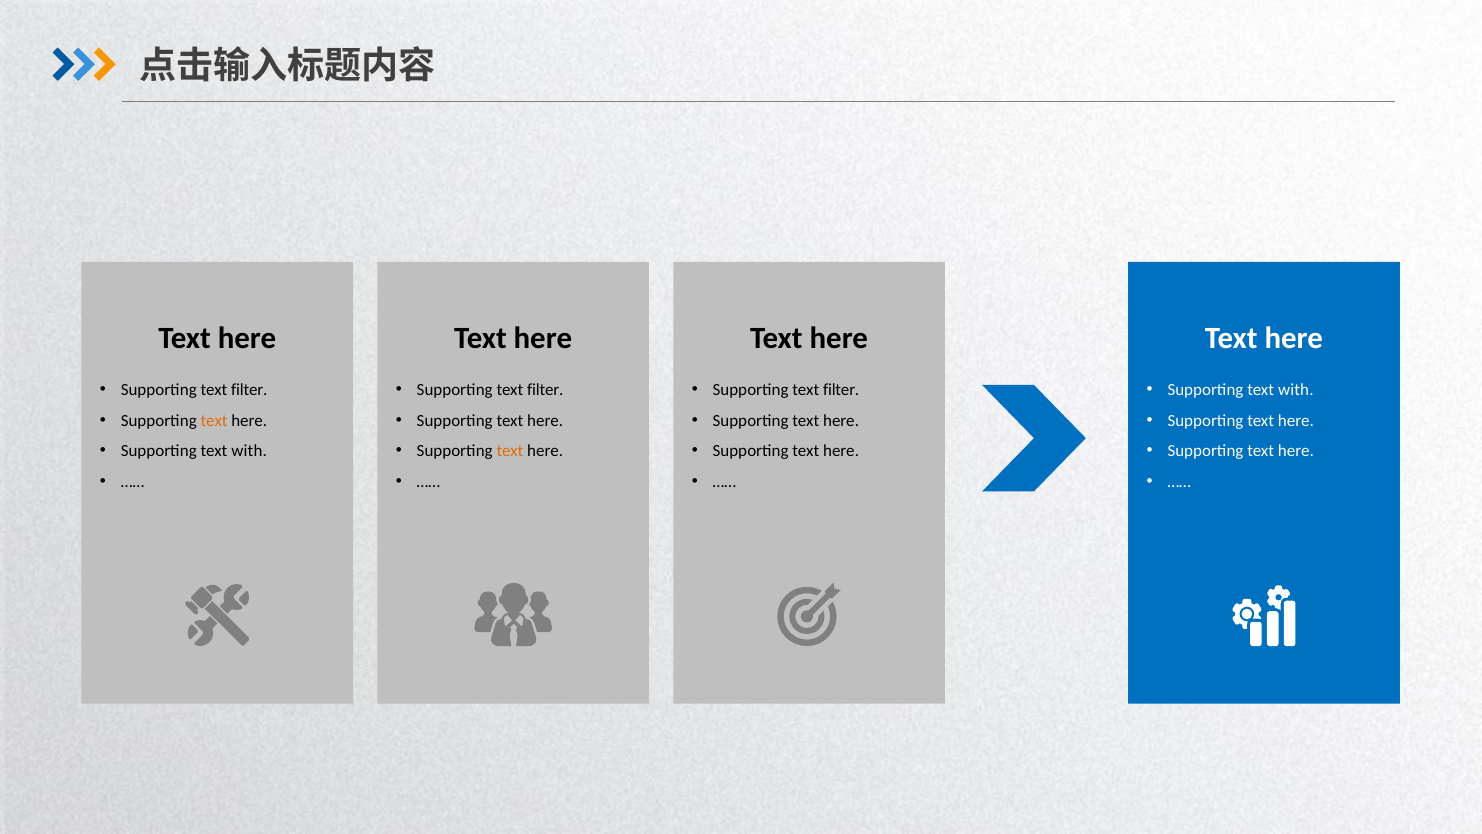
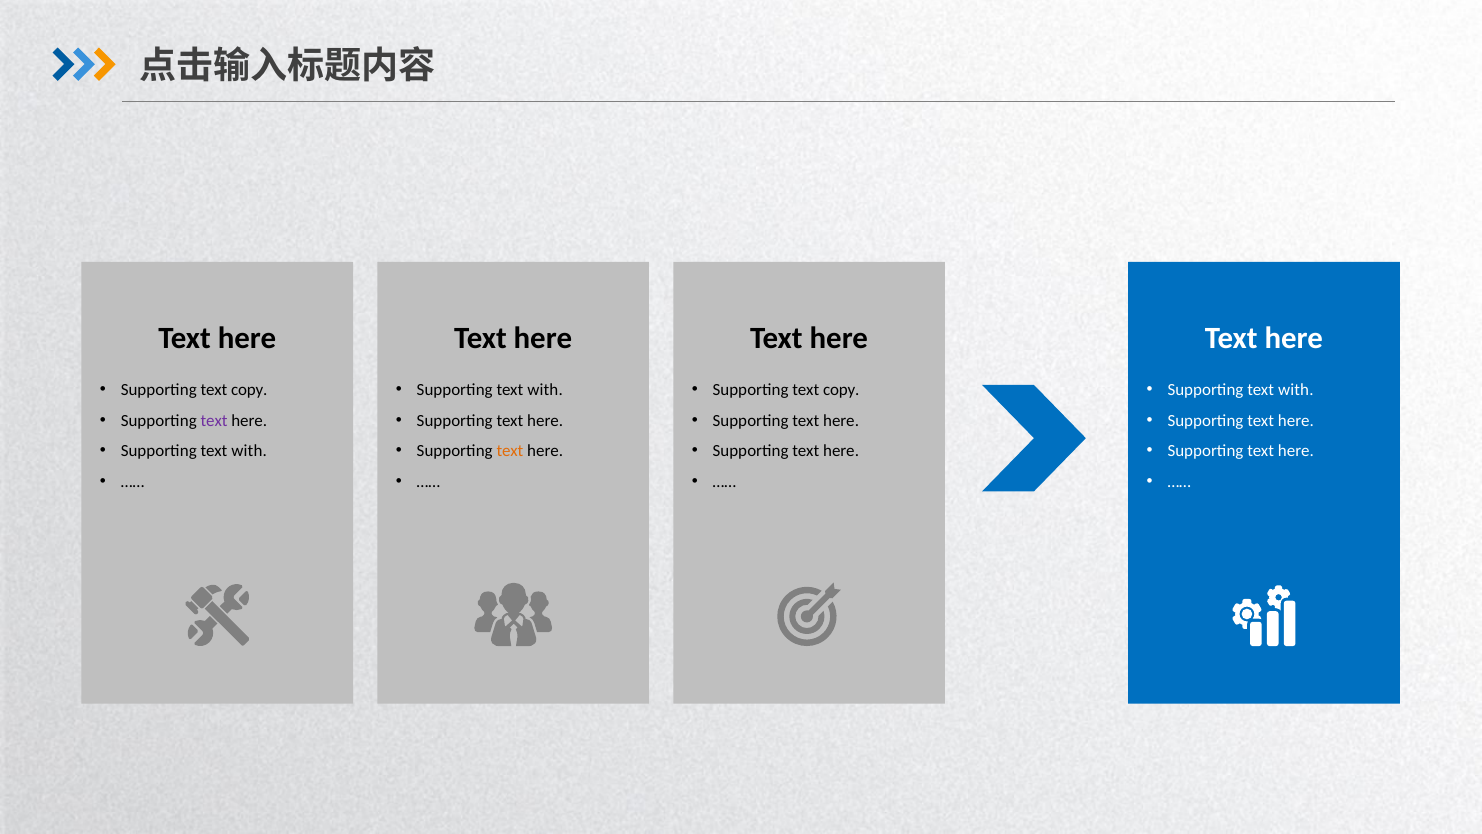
filter: filter -> copy (249, 390)
filter: filter -> with (545, 390)
filter: filter -> copy (841, 390)
text colour: orange -> purple (214, 420)
